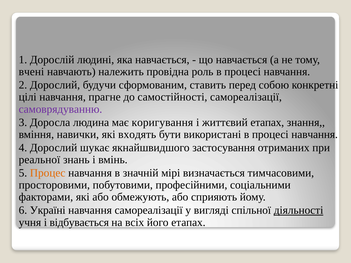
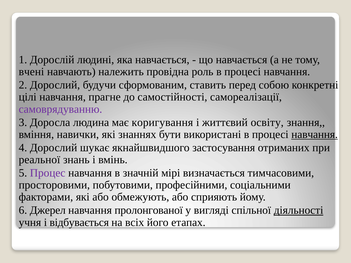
життєвий етапах: етапах -> освіту (267, 122)
входять: входять -> знаннях (137, 135)
навчання underline: none -> present (315, 135)
Процес colour: orange -> purple (48, 173)
Україні: Україні -> Джерел (48, 210)
навчання самореалізації: самореалізації -> пролонгованої (149, 210)
